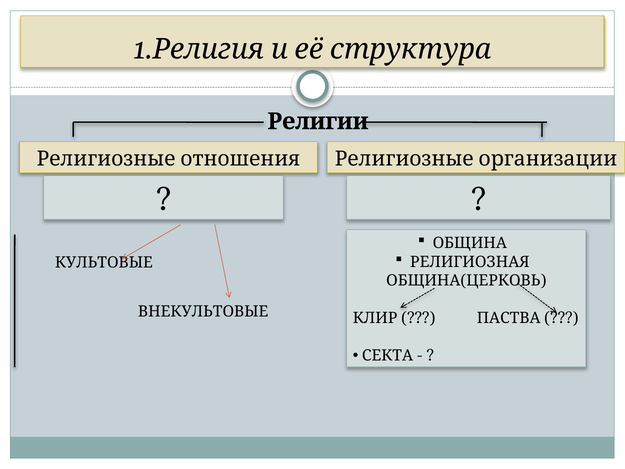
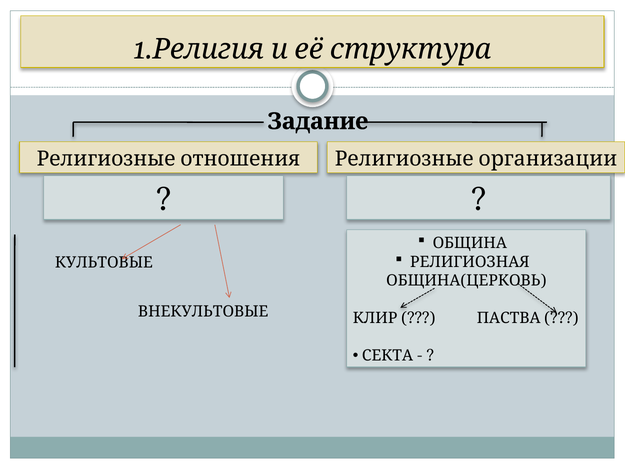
Религии: Религии -> Задание (318, 121)
